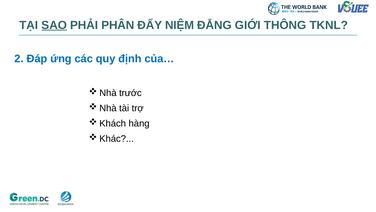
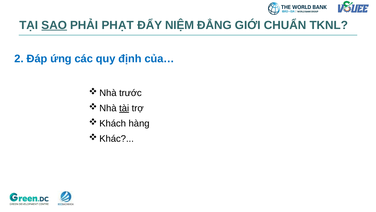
PHÂN: PHÂN -> PHẠT (118, 25)
THÔNG: THÔNG -> CHUẨN (285, 25)
tài underline: none -> present (124, 108)
